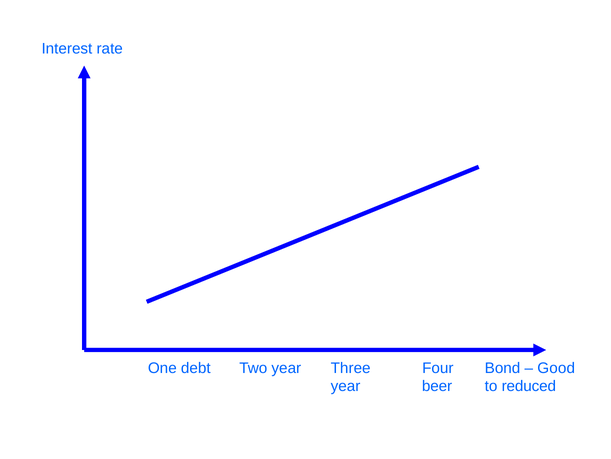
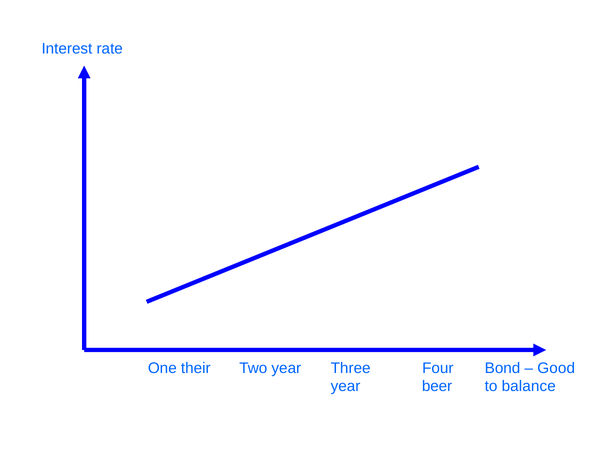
debt: debt -> their (196, 367)
reduced: reduced -> balance (529, 386)
